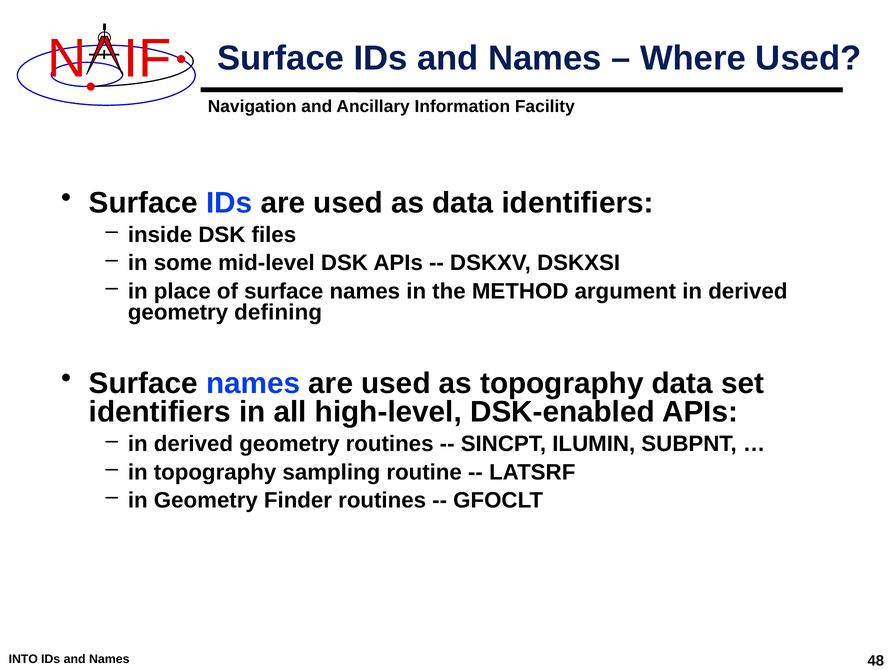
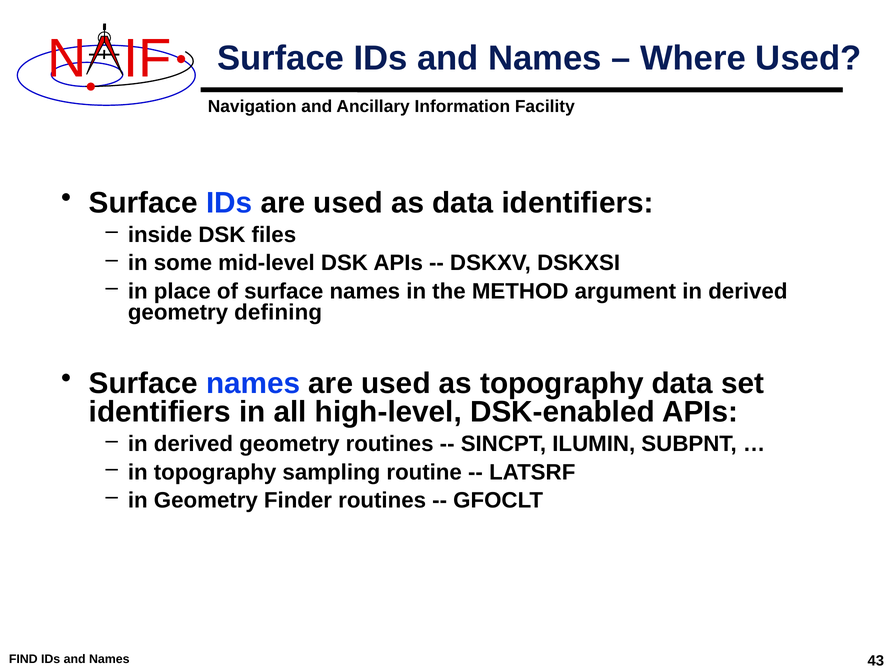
INTO: INTO -> FIND (23, 659)
48: 48 -> 43 (876, 661)
